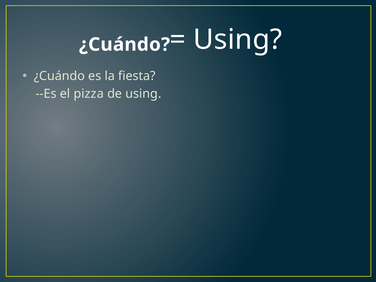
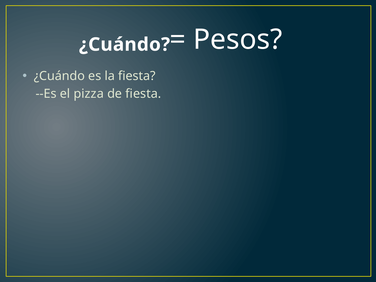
Using: Using -> Pesos (238, 40)
de using: using -> fiesta (143, 94)
